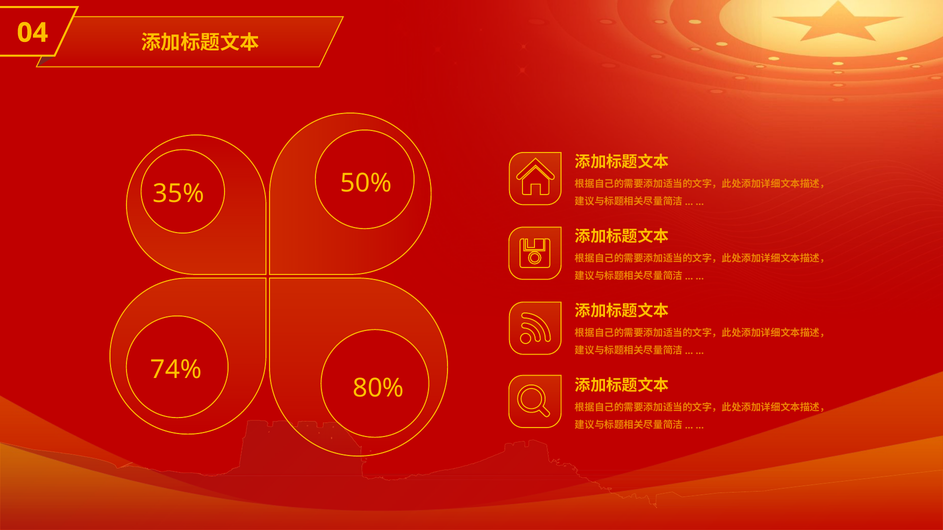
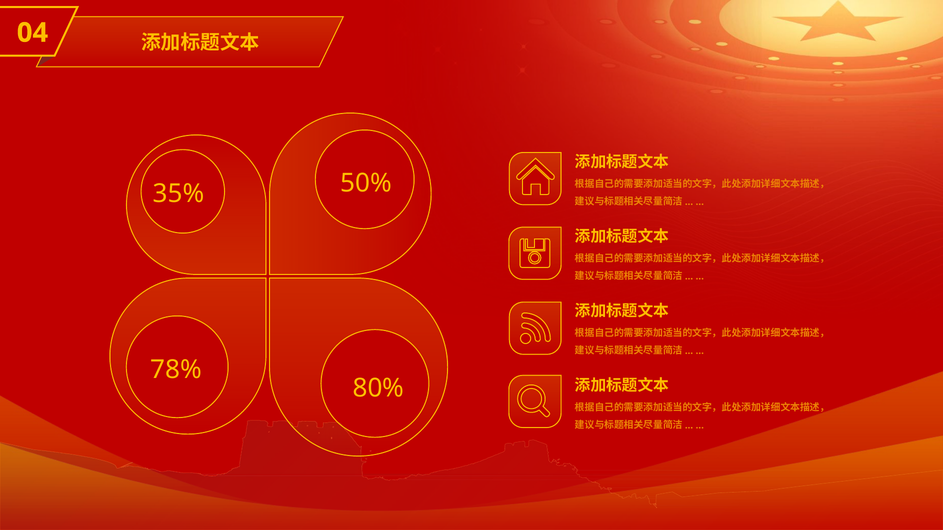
74%: 74% -> 78% (176, 370)
